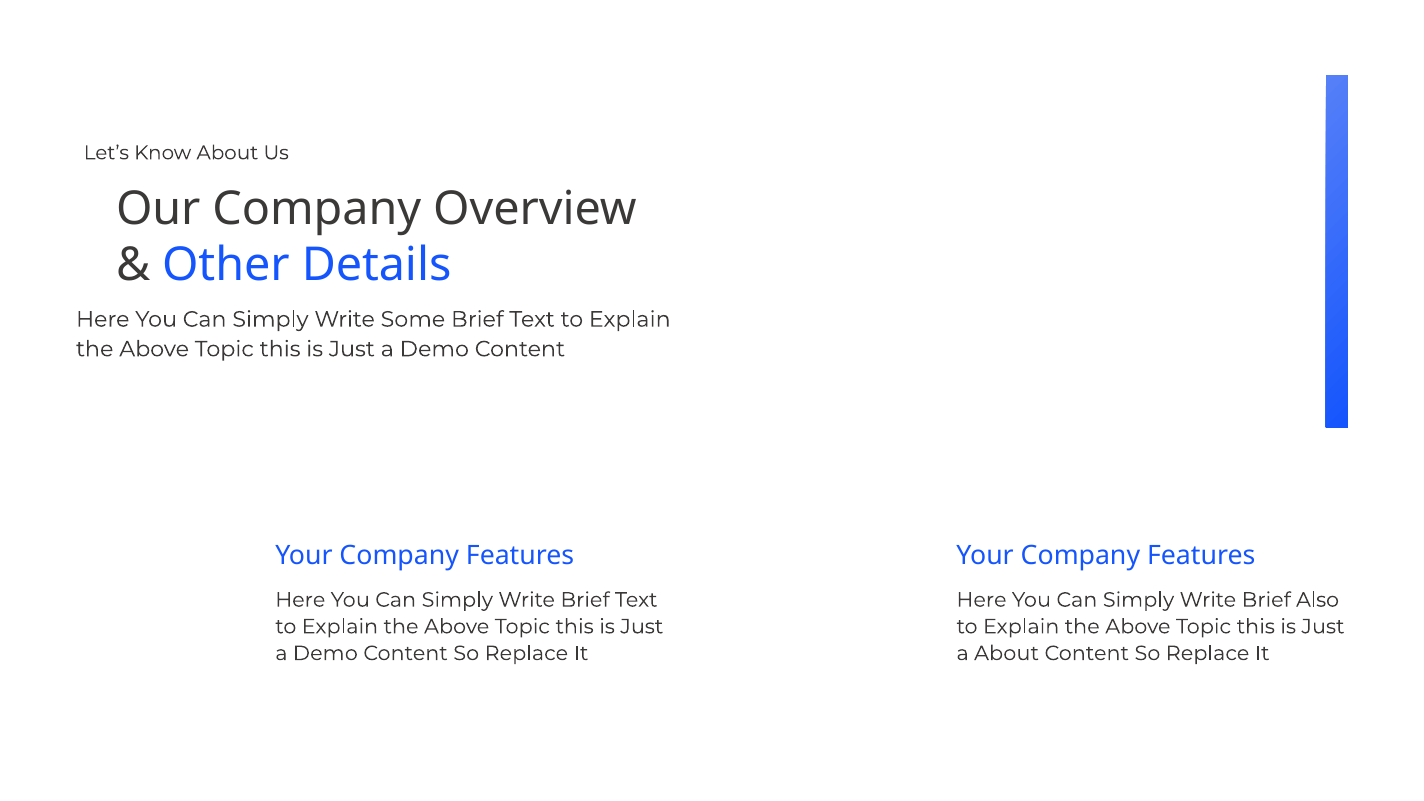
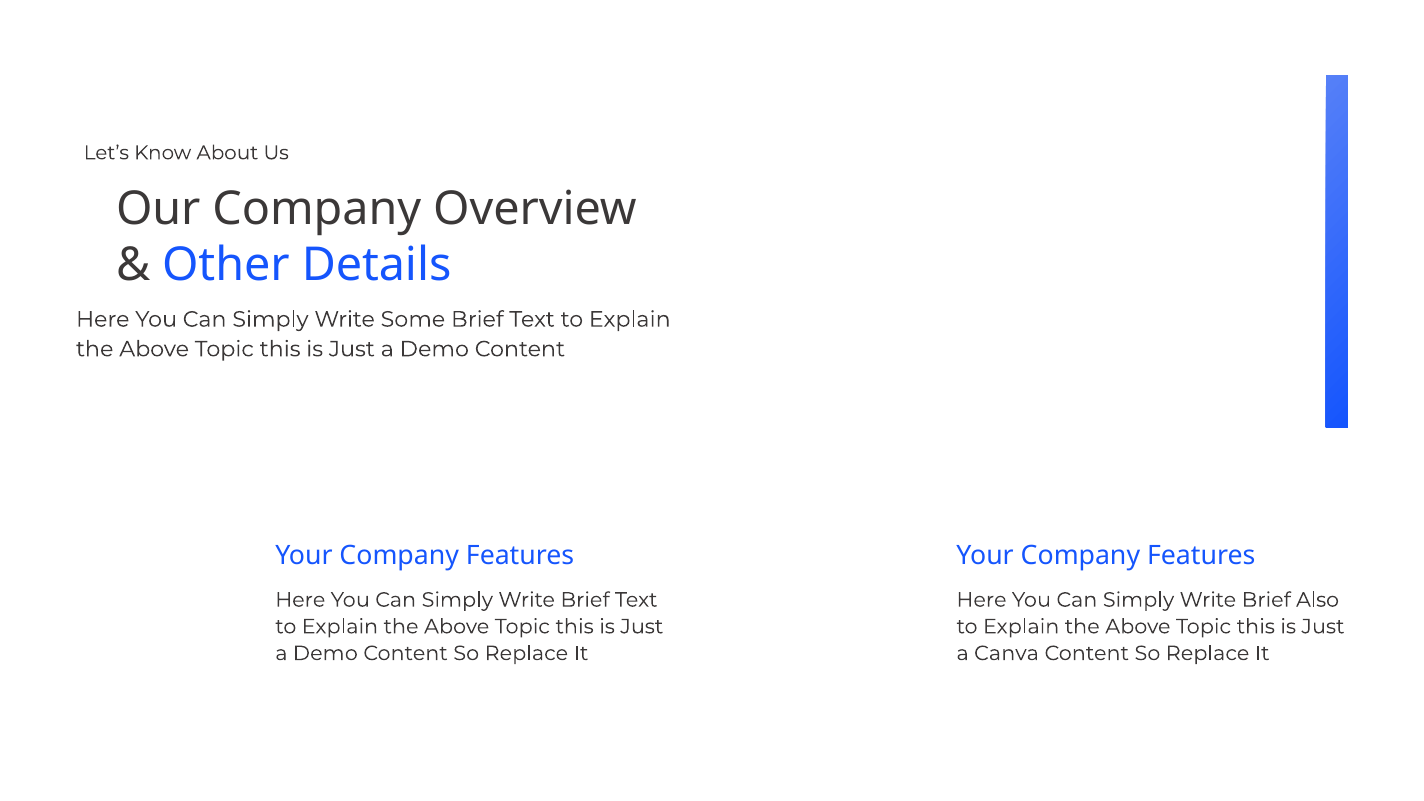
a About: About -> Canva (1007, 653)
